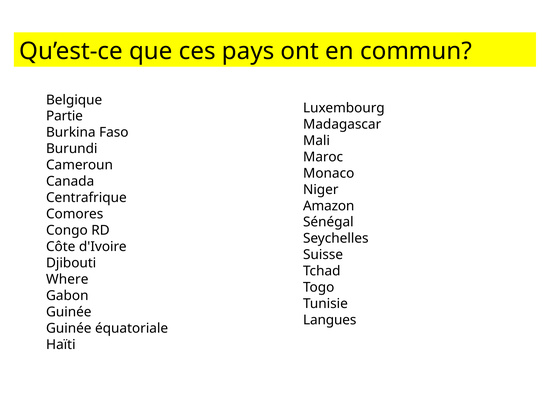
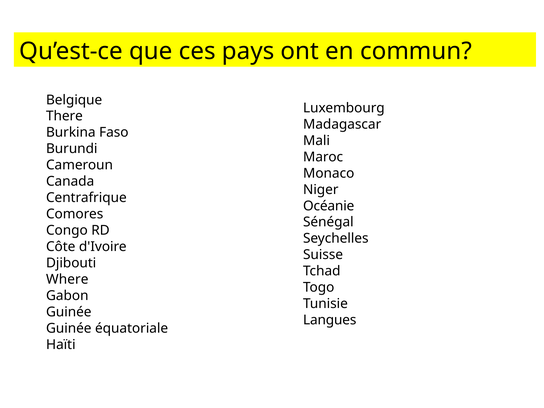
Partie: Partie -> There (64, 116)
Amazon: Amazon -> Océanie (329, 206)
